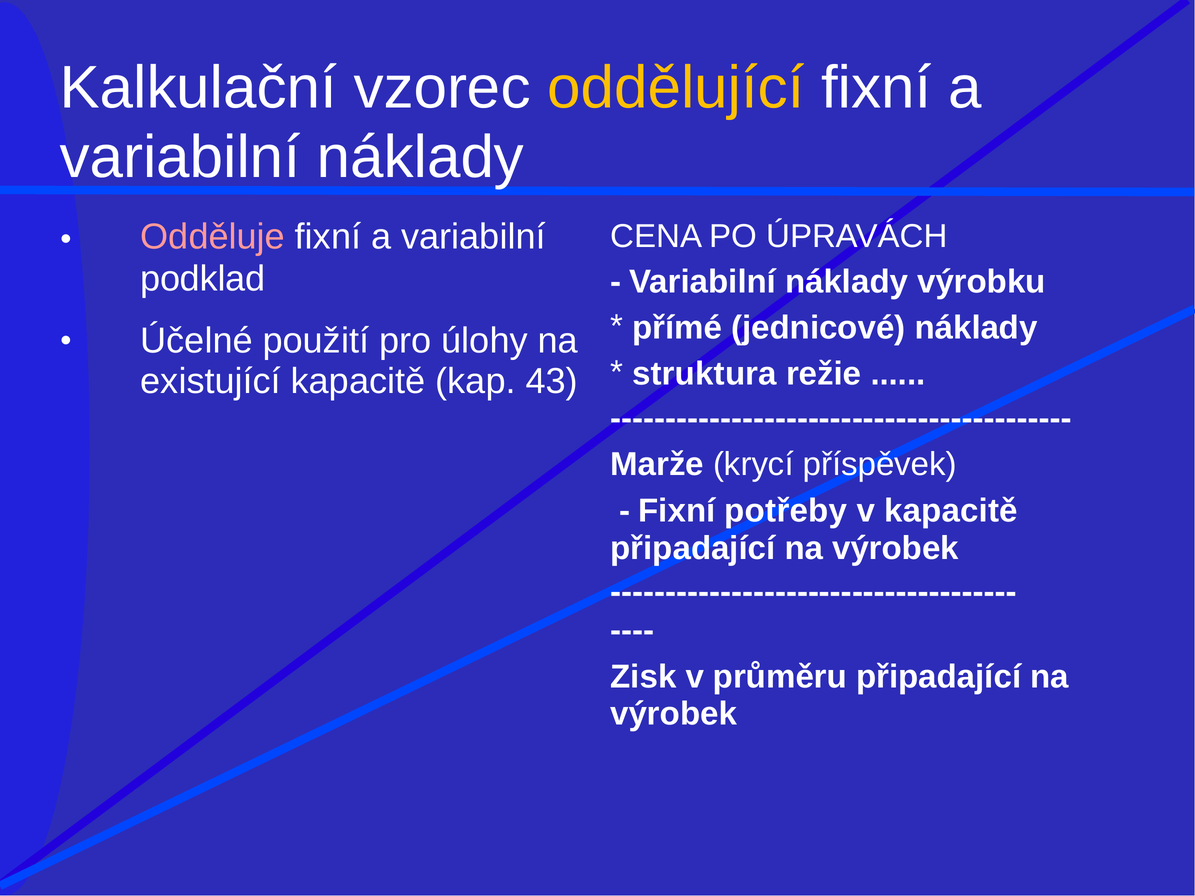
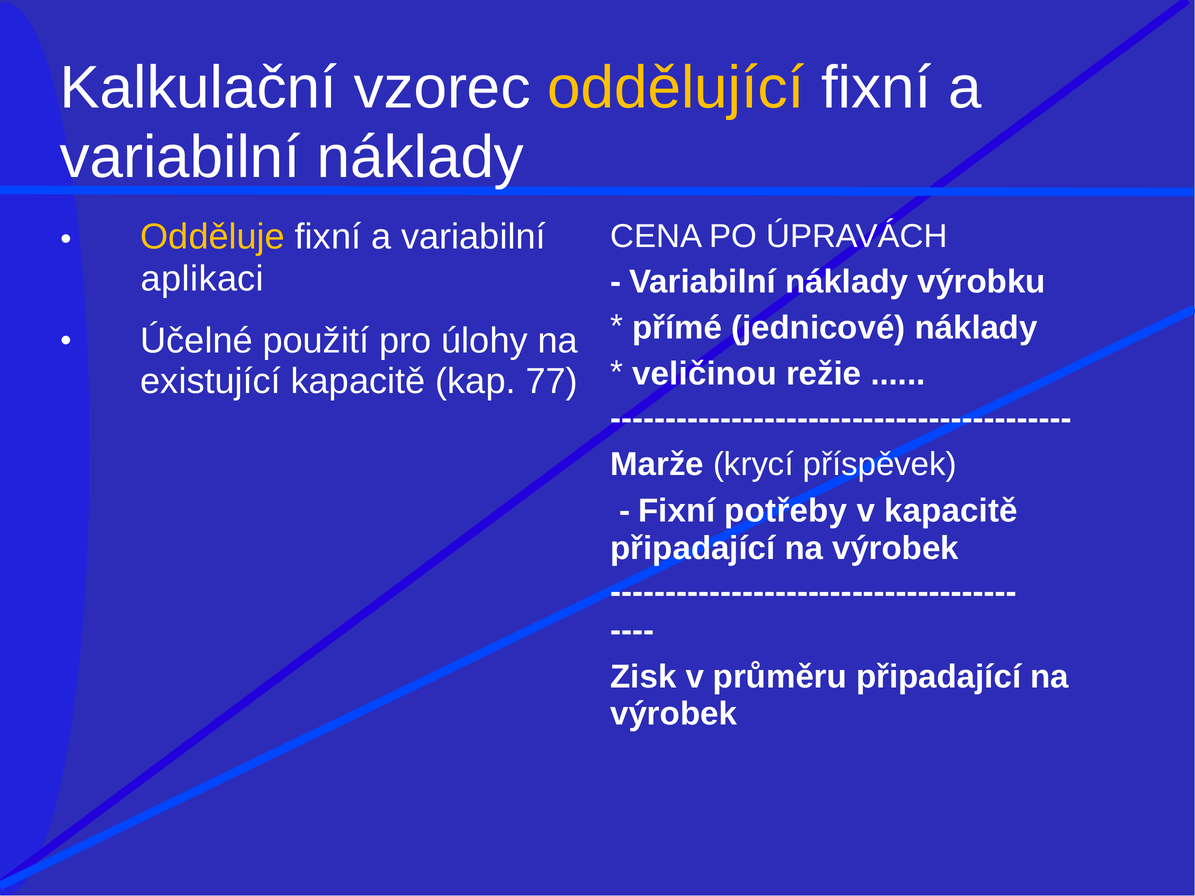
Odděluje colour: pink -> yellow (213, 237)
podklad: podklad -> aplikaci (202, 279)
struktura: struktura -> veličinou (705, 374)
43: 43 -> 77 (552, 381)
